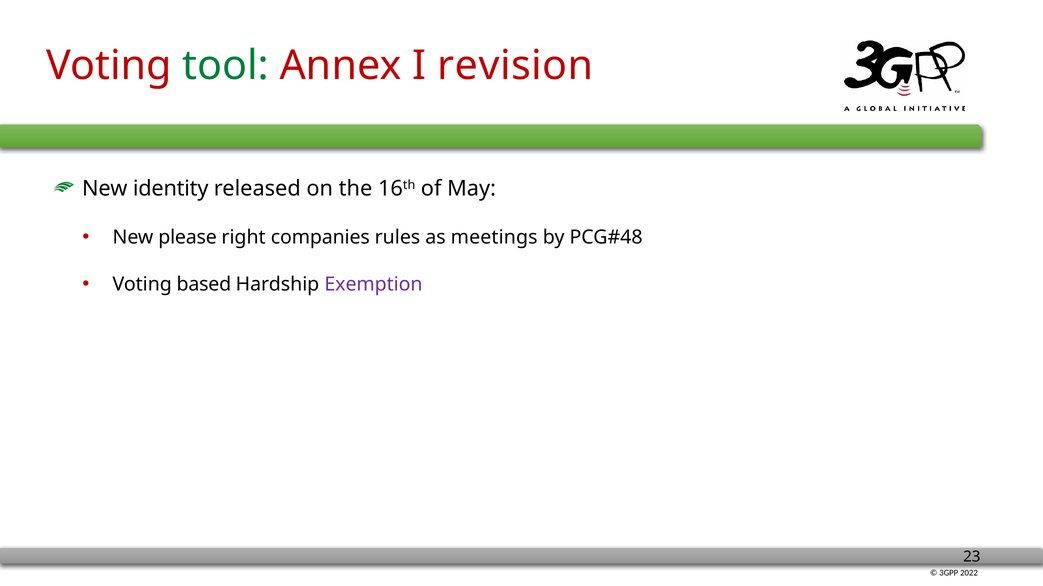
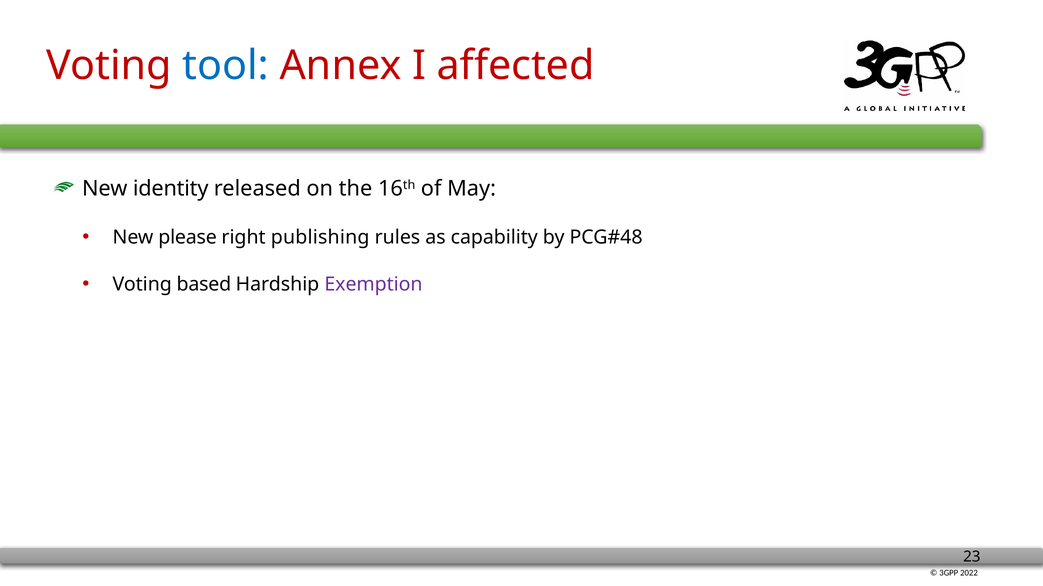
tool colour: green -> blue (226, 66)
revision: revision -> affected (516, 66)
companies: companies -> publishing (320, 237)
meetings: meetings -> capability (494, 237)
